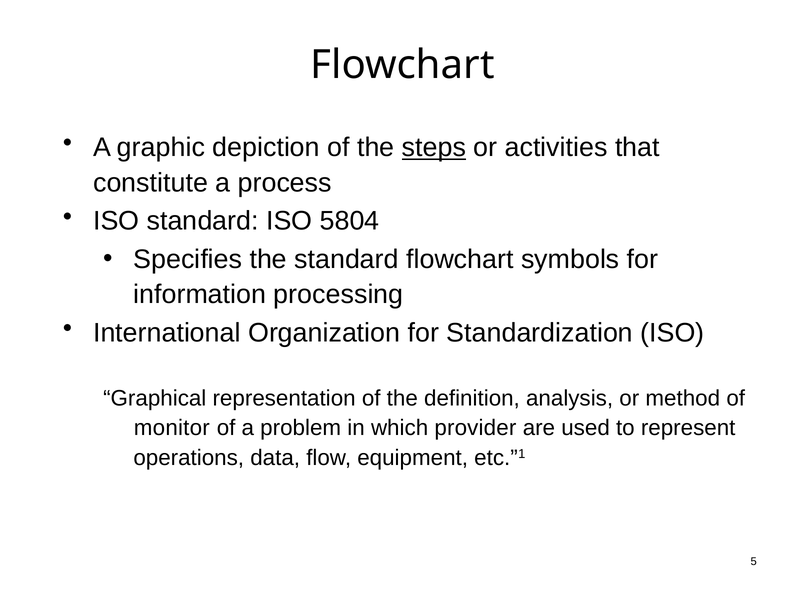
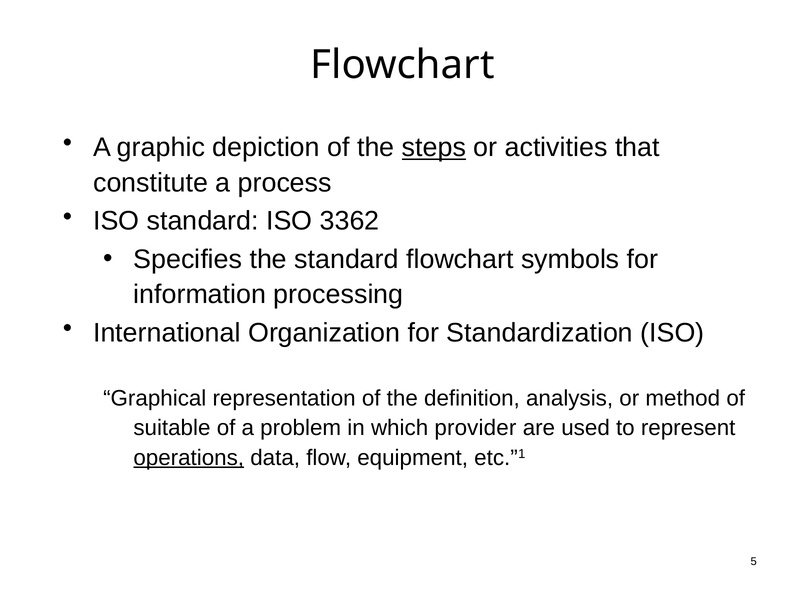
5804: 5804 -> 3362 (350, 221)
monitor: monitor -> suitable (172, 428)
operations underline: none -> present (189, 457)
